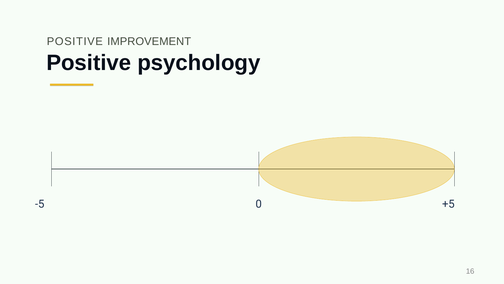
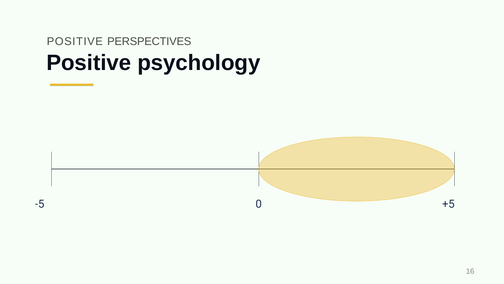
IMPROVEMENT: IMPROVEMENT -> PERSPECTIVES (149, 41)
